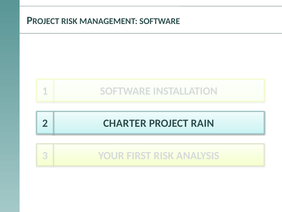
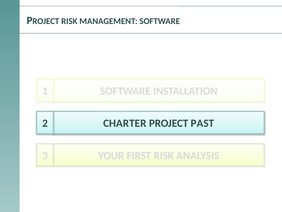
RAIN: RAIN -> PAST (202, 123)
